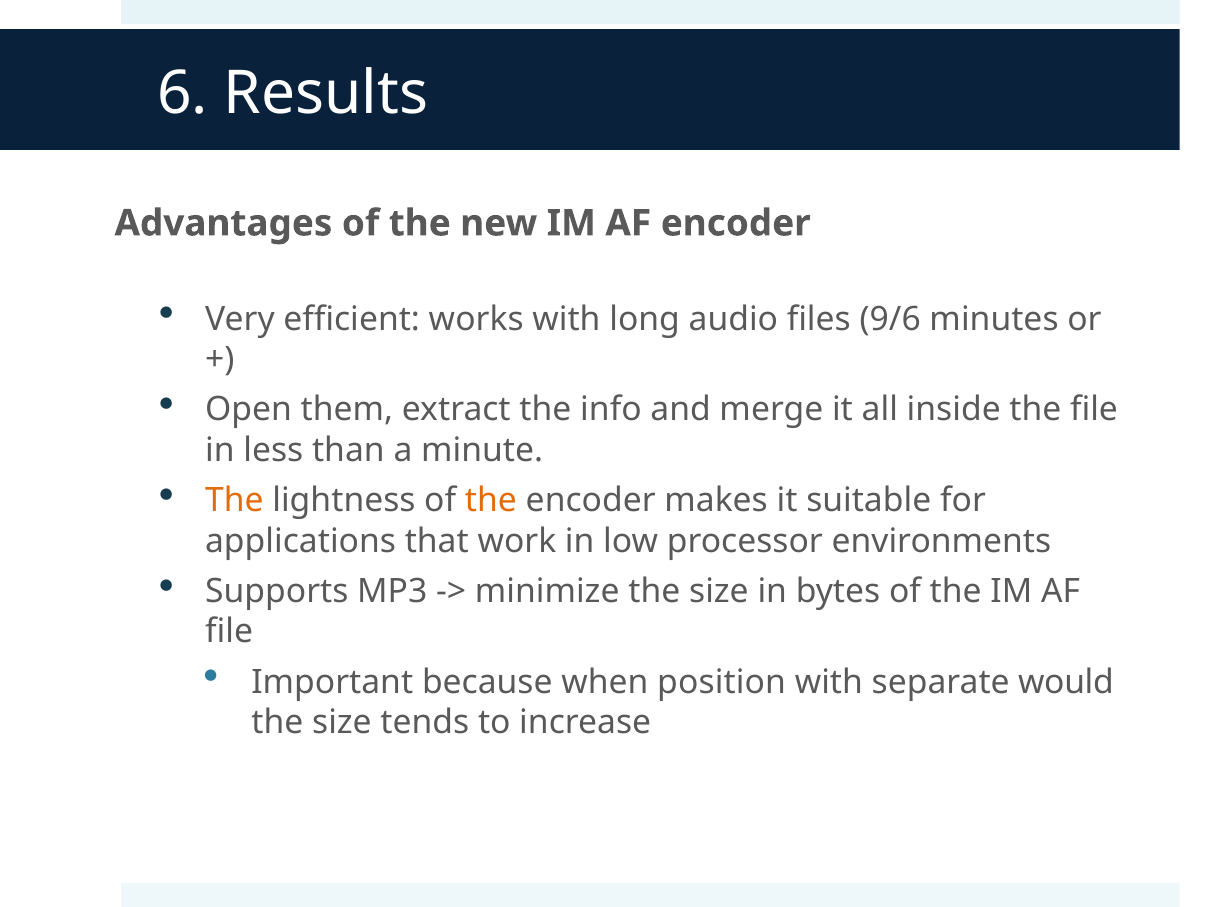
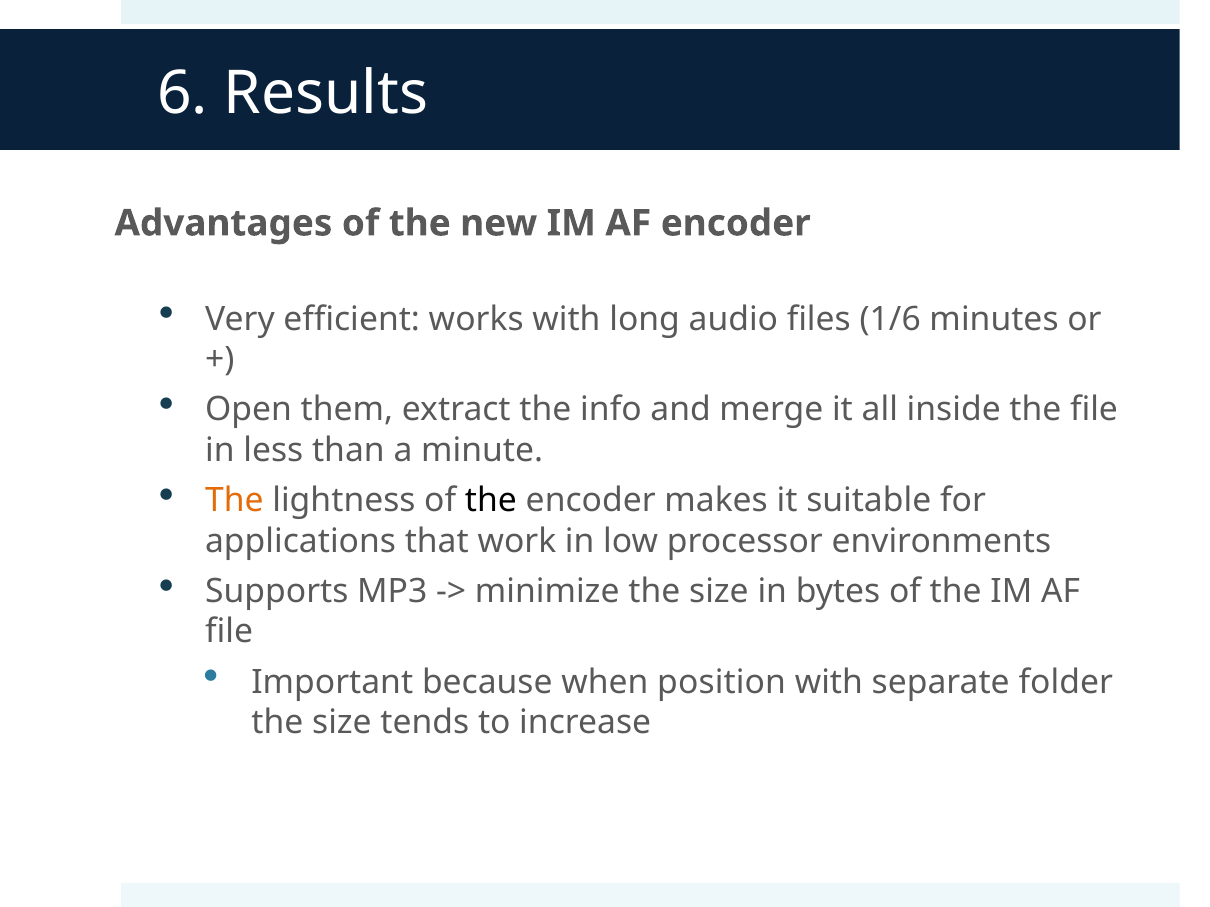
9/6: 9/6 -> 1/6 (890, 319)
the colour: orange -> black (491, 501)
would: would -> folder (1066, 683)
